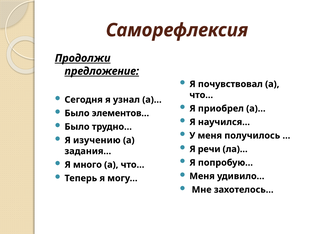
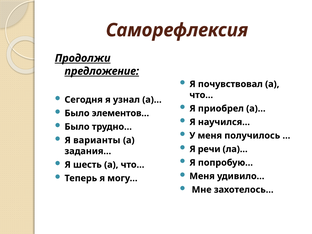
изучению: изучению -> варианты (97, 140)
много: много -> шесть (87, 165)
